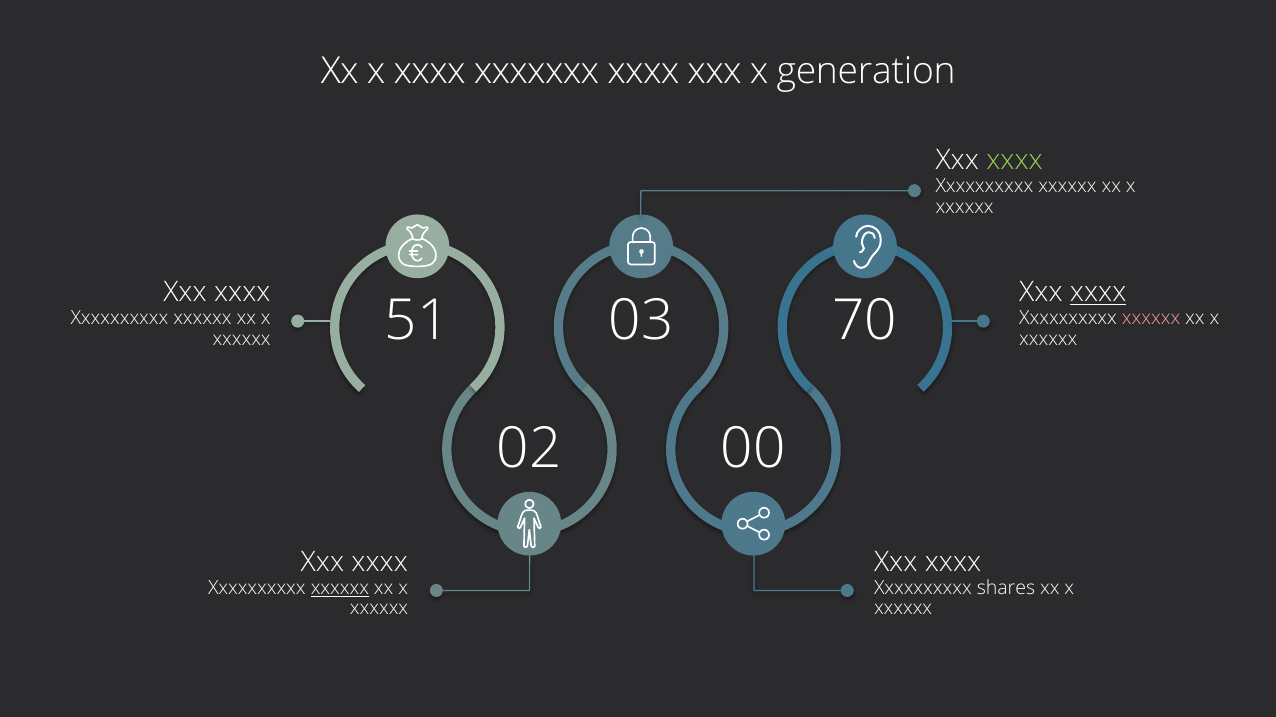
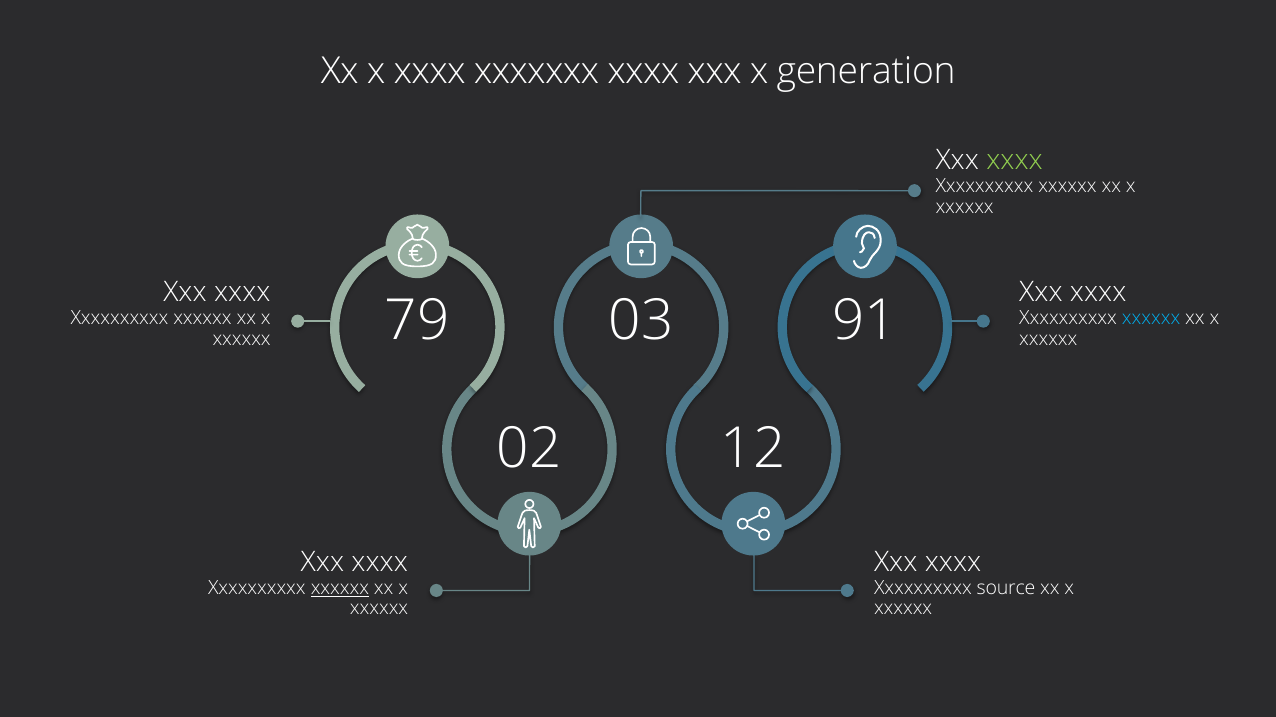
xxxx underline: present -> none (1098, 293)
70: 70 -> 91 (865, 321)
xxxxxx colour: pink -> light blue (1151, 318)
51: 51 -> 79 (417, 321)
00: 00 -> 12 (753, 449)
shares: shares -> source (1006, 588)
